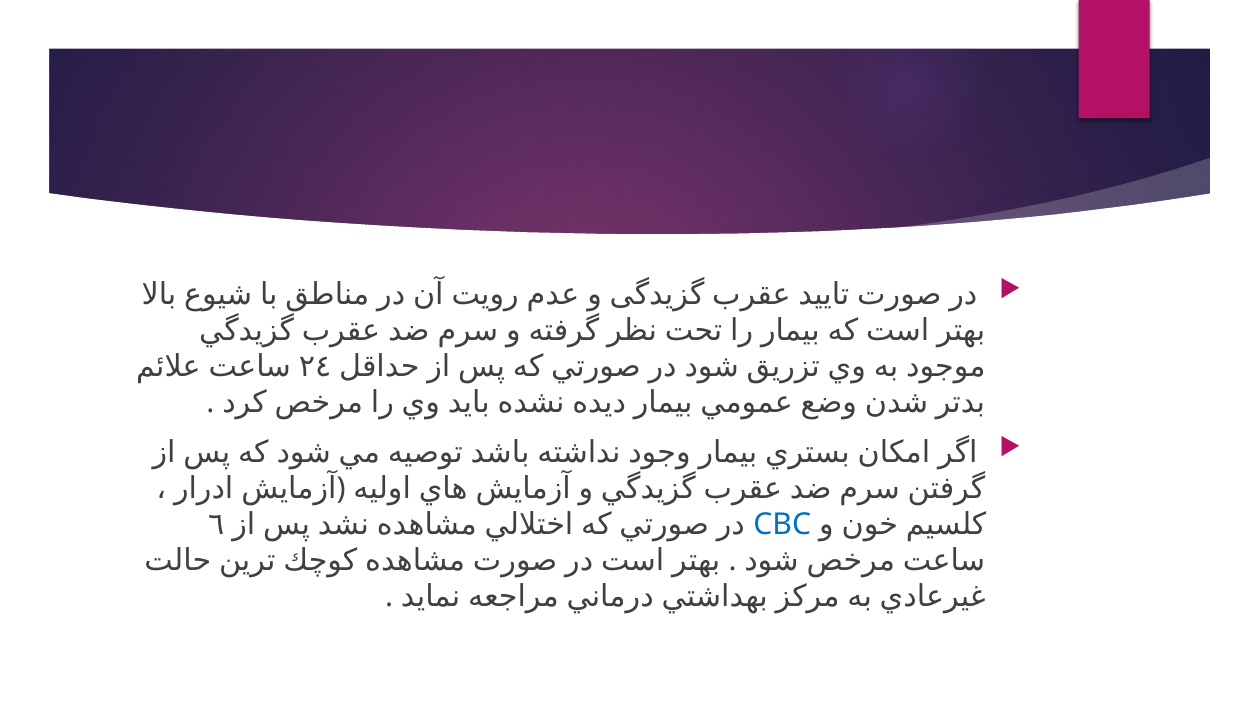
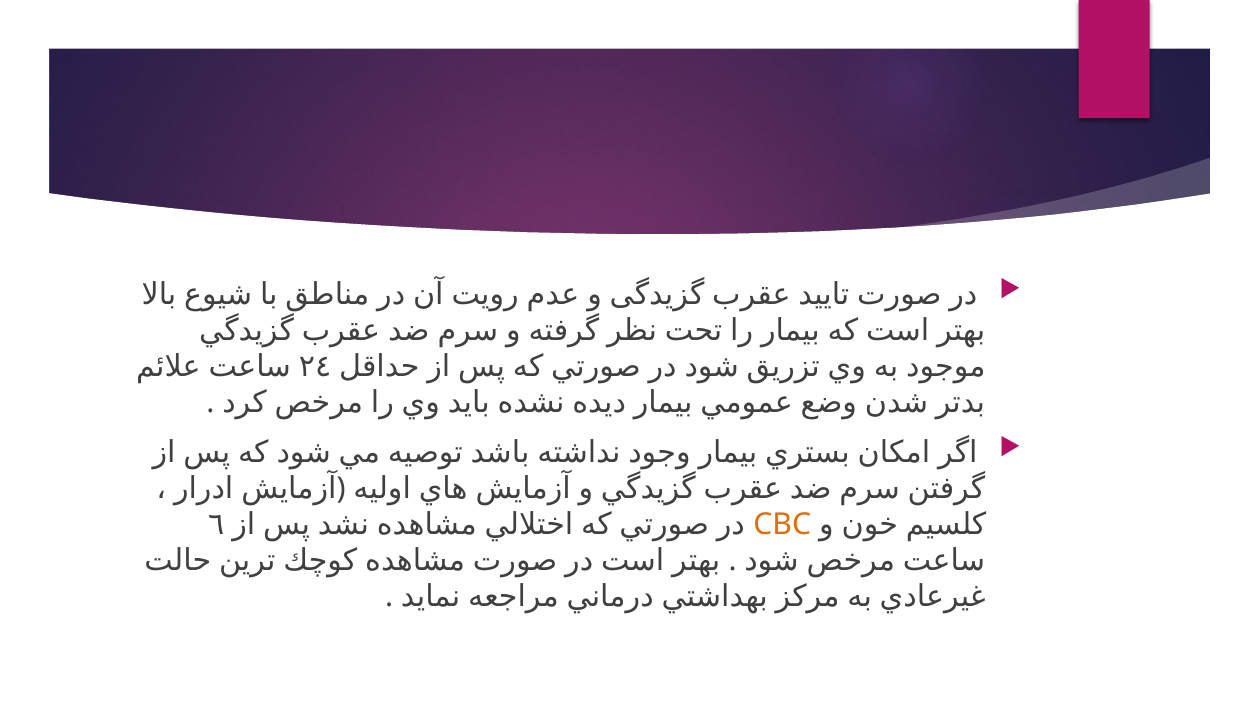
CBC colour: blue -> orange (782, 524)
